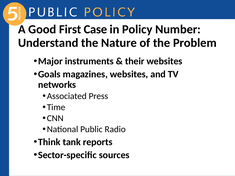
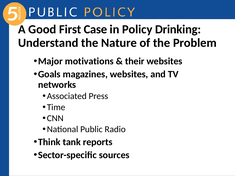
Number: Number -> Drinking (178, 29)
instruments: instruments -> motivations (89, 61)
